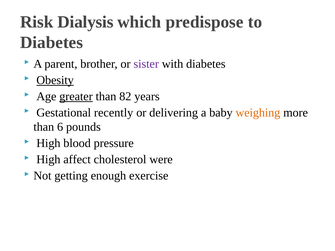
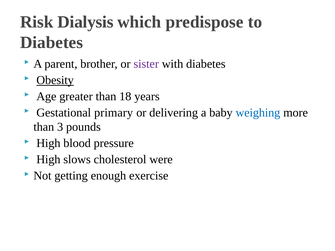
greater underline: present -> none (76, 96)
82: 82 -> 18 (125, 96)
recently: recently -> primary (114, 113)
weighing colour: orange -> blue (258, 113)
6: 6 -> 3 (60, 127)
affect: affect -> slows (77, 160)
